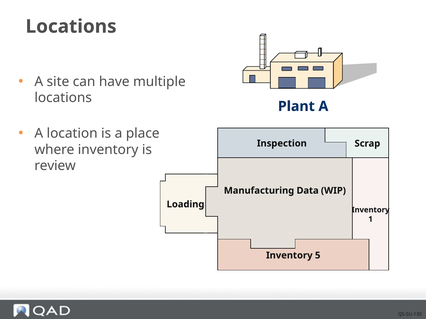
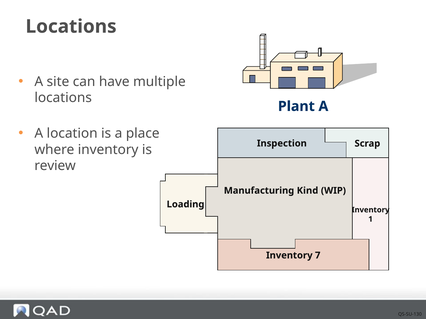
Data: Data -> Kind (307, 191)
5: 5 -> 7 (318, 256)
